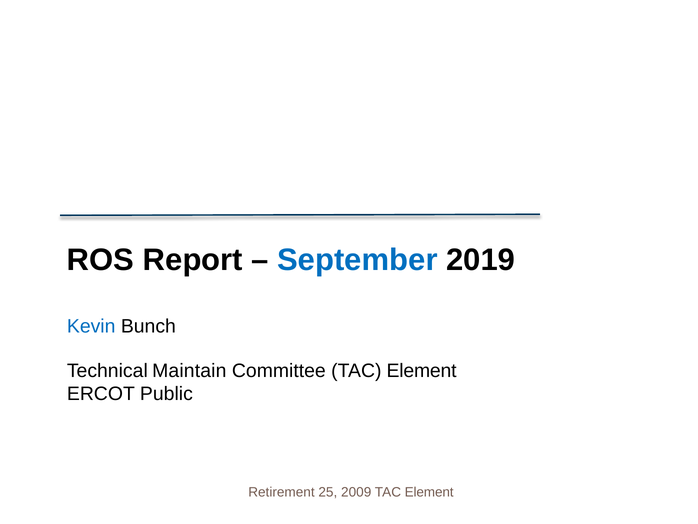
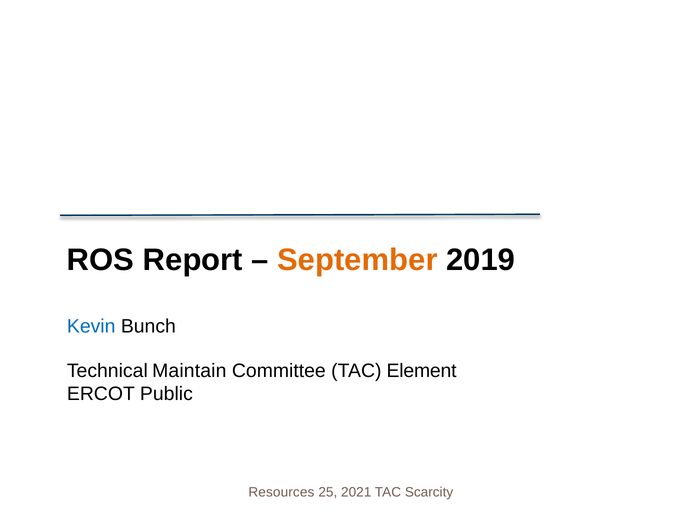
September colour: blue -> orange (357, 260)
Retirement: Retirement -> Resources (281, 492)
2009: 2009 -> 2021 (356, 492)
Element: Element -> Scarcity (429, 492)
